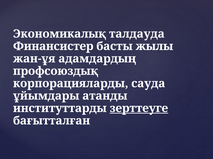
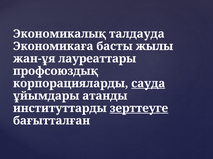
Финансистер: Финансистер -> Экономикаға (53, 46)
адамдардың: адамдардың -> лауреаттары (97, 59)
сауда underline: none -> present (148, 84)
